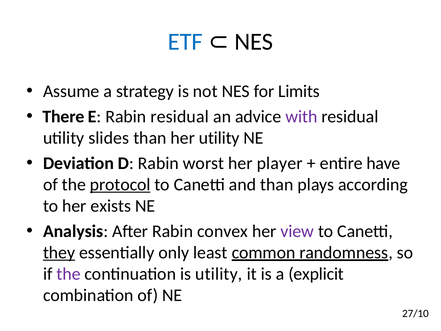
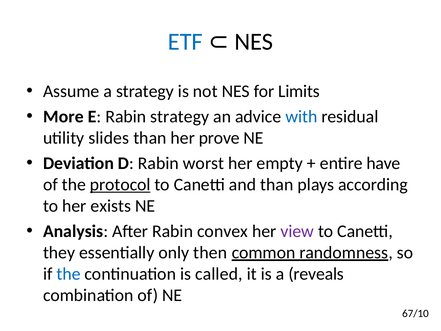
There: There -> More (63, 117)
Rabin residual: residual -> strategy (180, 117)
with colour: purple -> blue (301, 117)
her utility: utility -> prove (219, 138)
player: player -> empty (280, 163)
they underline: present -> none (59, 252)
least: least -> then (210, 252)
the colour: purple -> blue (69, 274)
is utility: utility -> called (219, 274)
explicit: explicit -> reveals (316, 274)
27/10: 27/10 -> 67/10 (415, 313)
